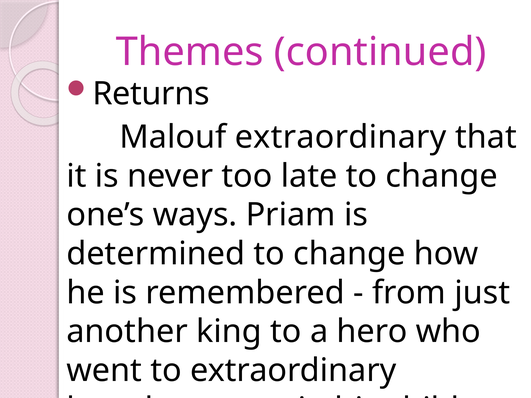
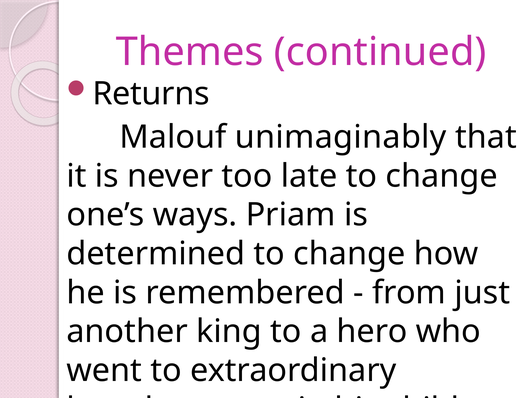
Malouf extraordinary: extraordinary -> unimaginably (341, 137)
